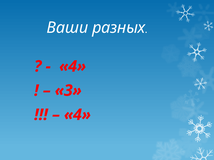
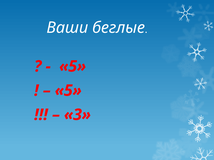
разных: разных -> беглые (119, 28)
4: 4 -> 5 (73, 67)
3: 3 -> 5 (68, 91)
4: 4 -> 3 (77, 115)
